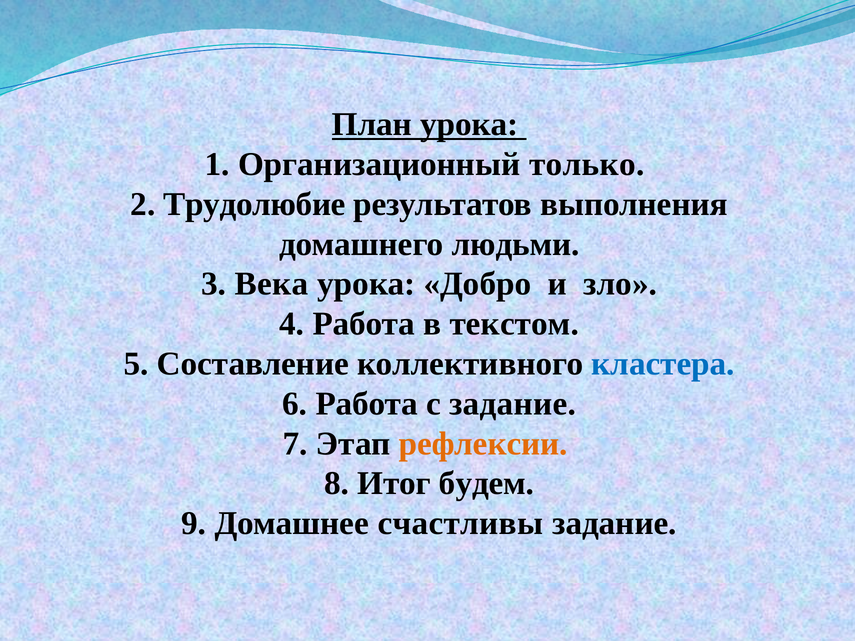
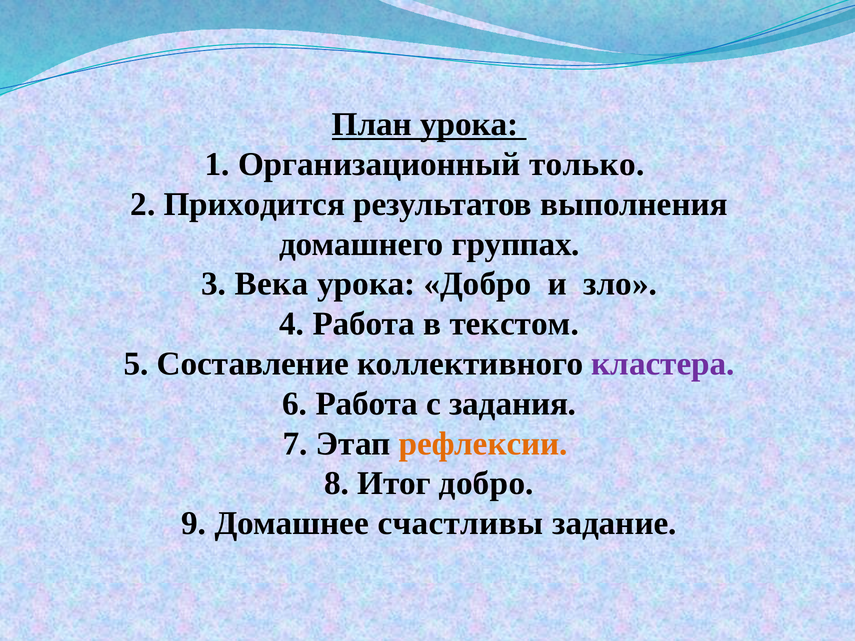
Трудолюбие: Трудолюбие -> Приходится (254, 204)
людьми: людьми -> группах (516, 244)
кластера colour: blue -> purple (663, 364)
с задание: задание -> задания (513, 404)
Итог будем: будем -> добро (486, 484)
